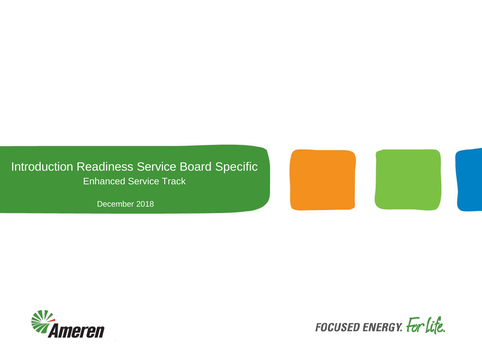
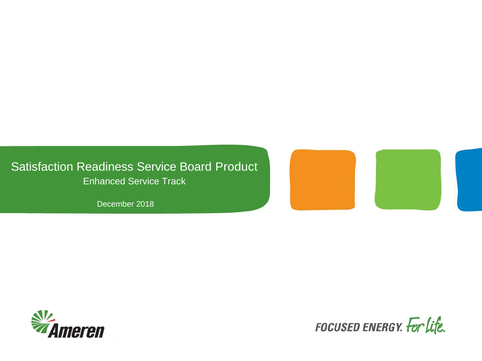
Introduction: Introduction -> Satisfaction (42, 167)
Specific: Specific -> Product (236, 167)
